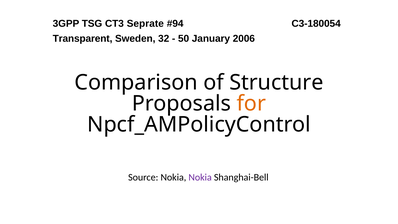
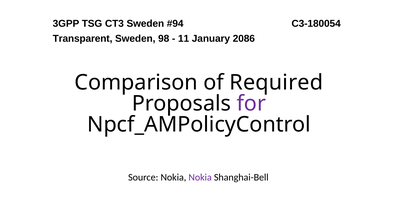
CT3 Seprate: Seprate -> Sweden (145, 24)
32: 32 -> 98 (164, 39)
50: 50 -> 11 (184, 39)
2006: 2006 -> 2086 (244, 39)
Structure: Structure -> Required (276, 83)
for colour: orange -> purple (251, 104)
